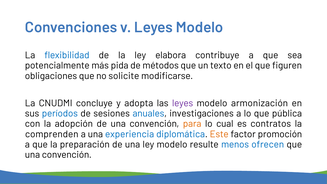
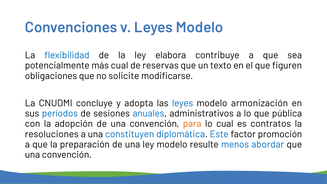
más pida: pida -> cual (120, 66)
métodos: métodos -> reservas (161, 66)
leyes colour: purple -> blue (183, 103)
investigaciones: investigaciones -> administrativos (202, 113)
comprenden: comprenden -> resoluciones (52, 134)
experiencia: experiencia -> constituyen (130, 134)
Este colour: orange -> blue (219, 134)
ofrecen: ofrecen -> abordar (268, 144)
